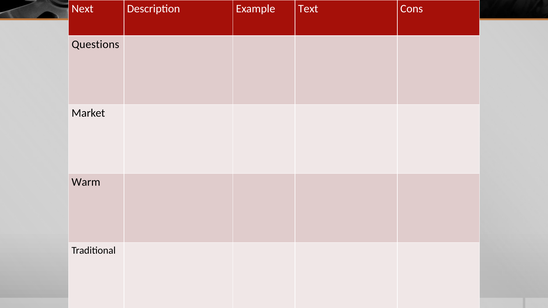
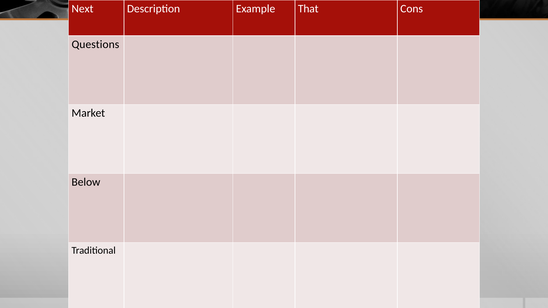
Text: Text -> That (308, 9)
Warm: Warm -> Below (86, 182)
